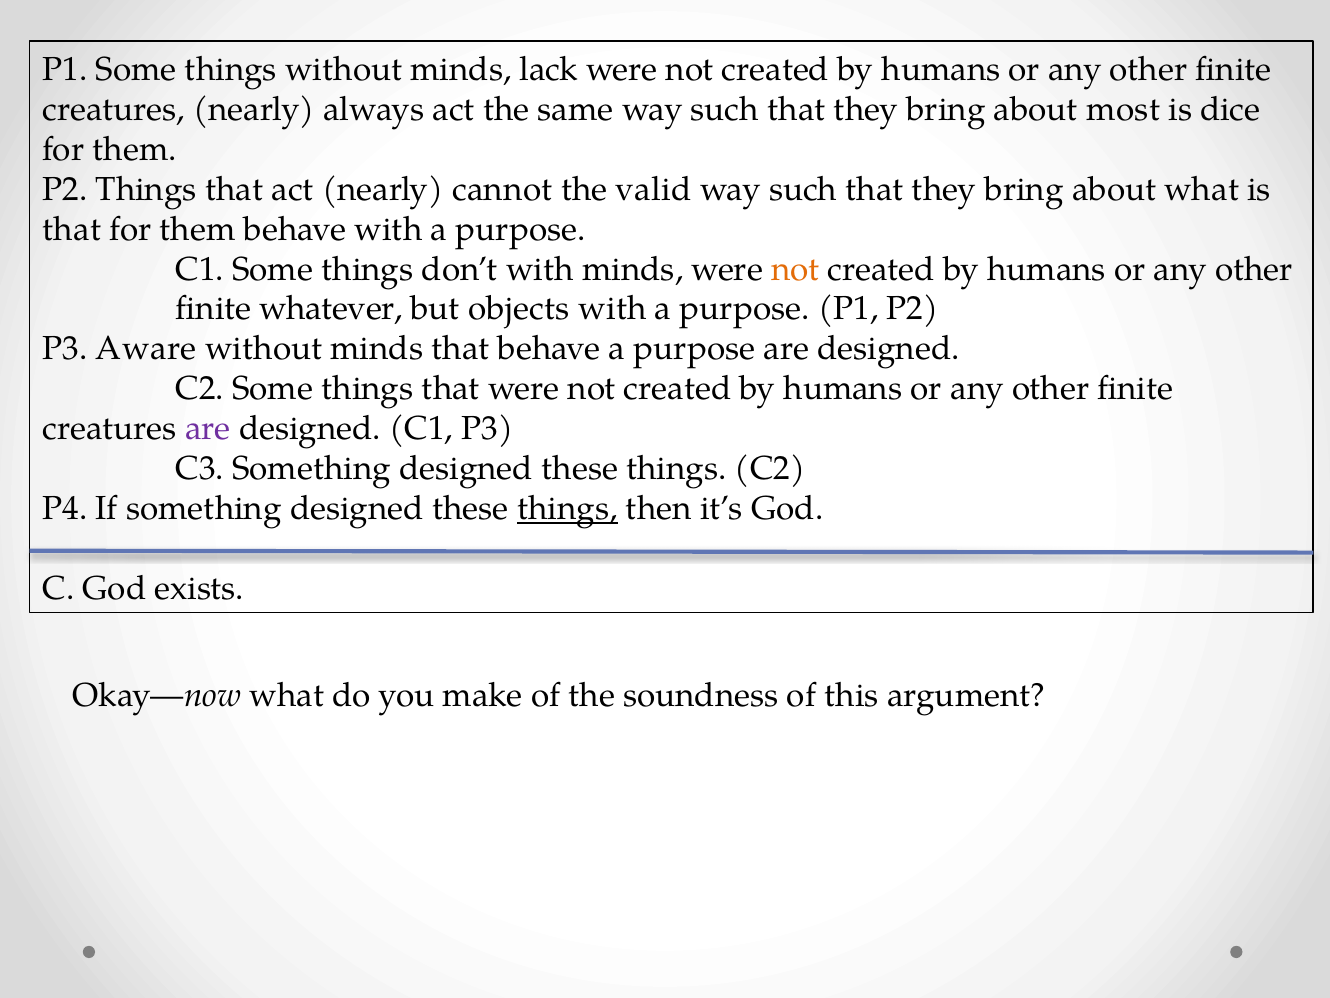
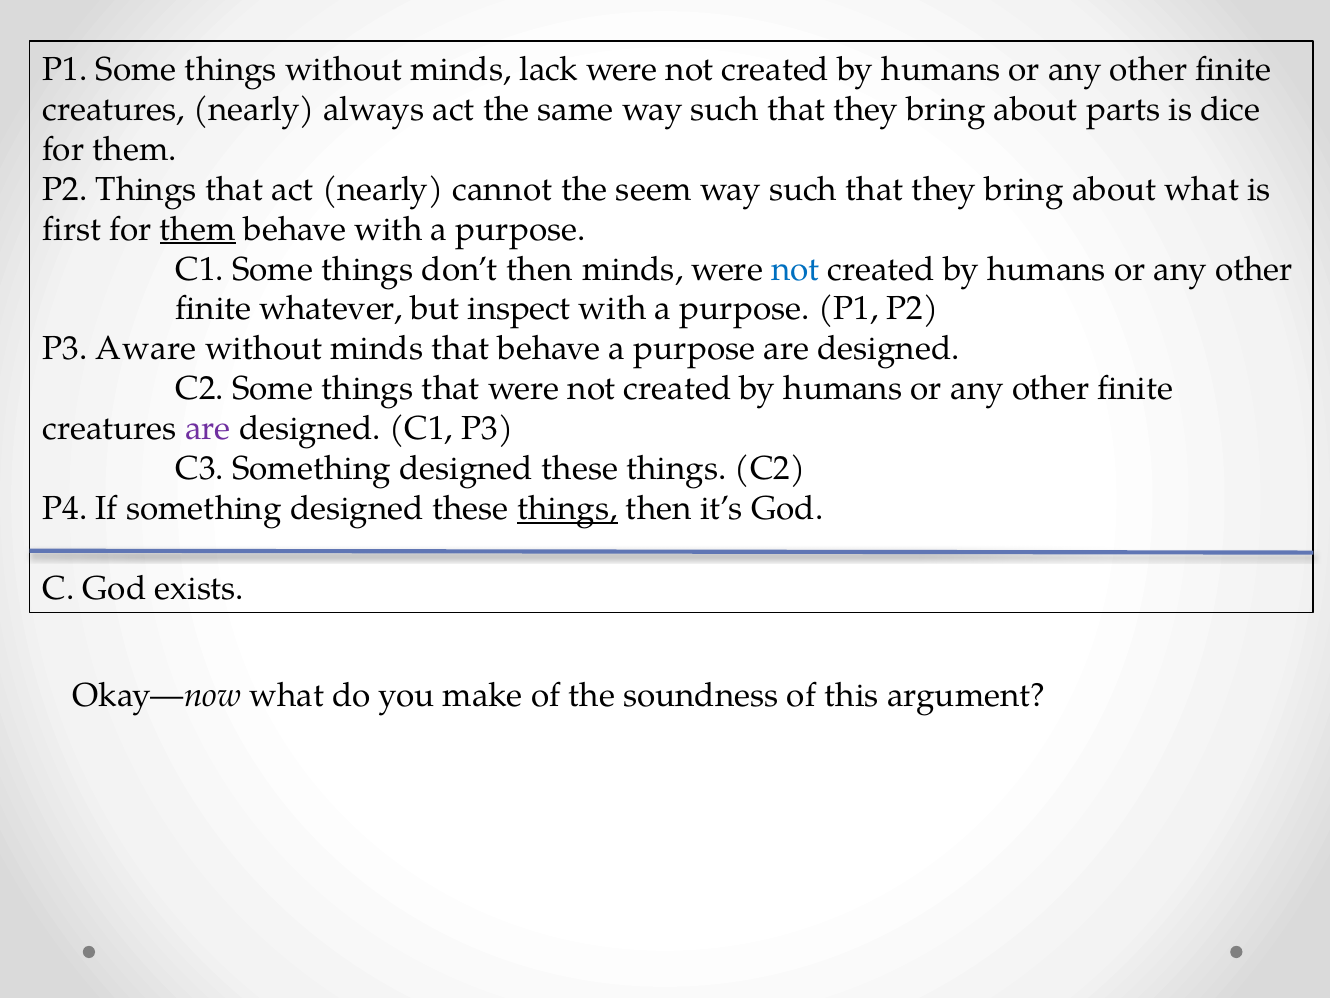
most: most -> parts (1123, 109)
valid: valid -> seem (654, 189)
that: that -> first (72, 229)
them underline: none -> present (198, 229)
don’t with: with -> then (540, 269)
not colour: orange -> blue (795, 269)
objects: objects -> inspect (519, 309)
